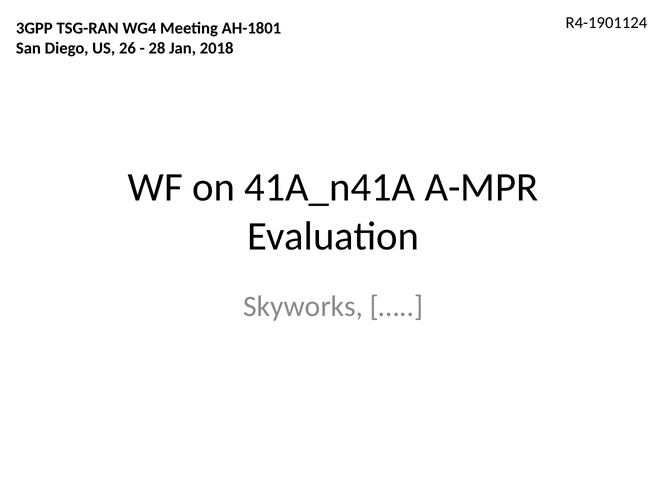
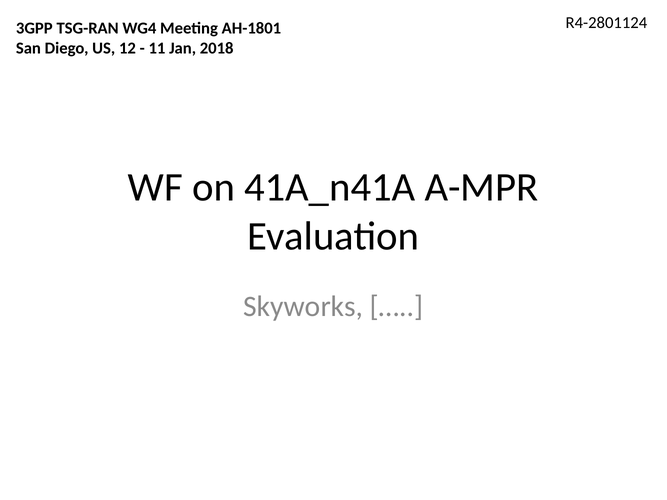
R4-1901124: R4-1901124 -> R4-2801124 (606, 23)
26: 26 -> 12 (127, 48)
28: 28 -> 11 (157, 48)
